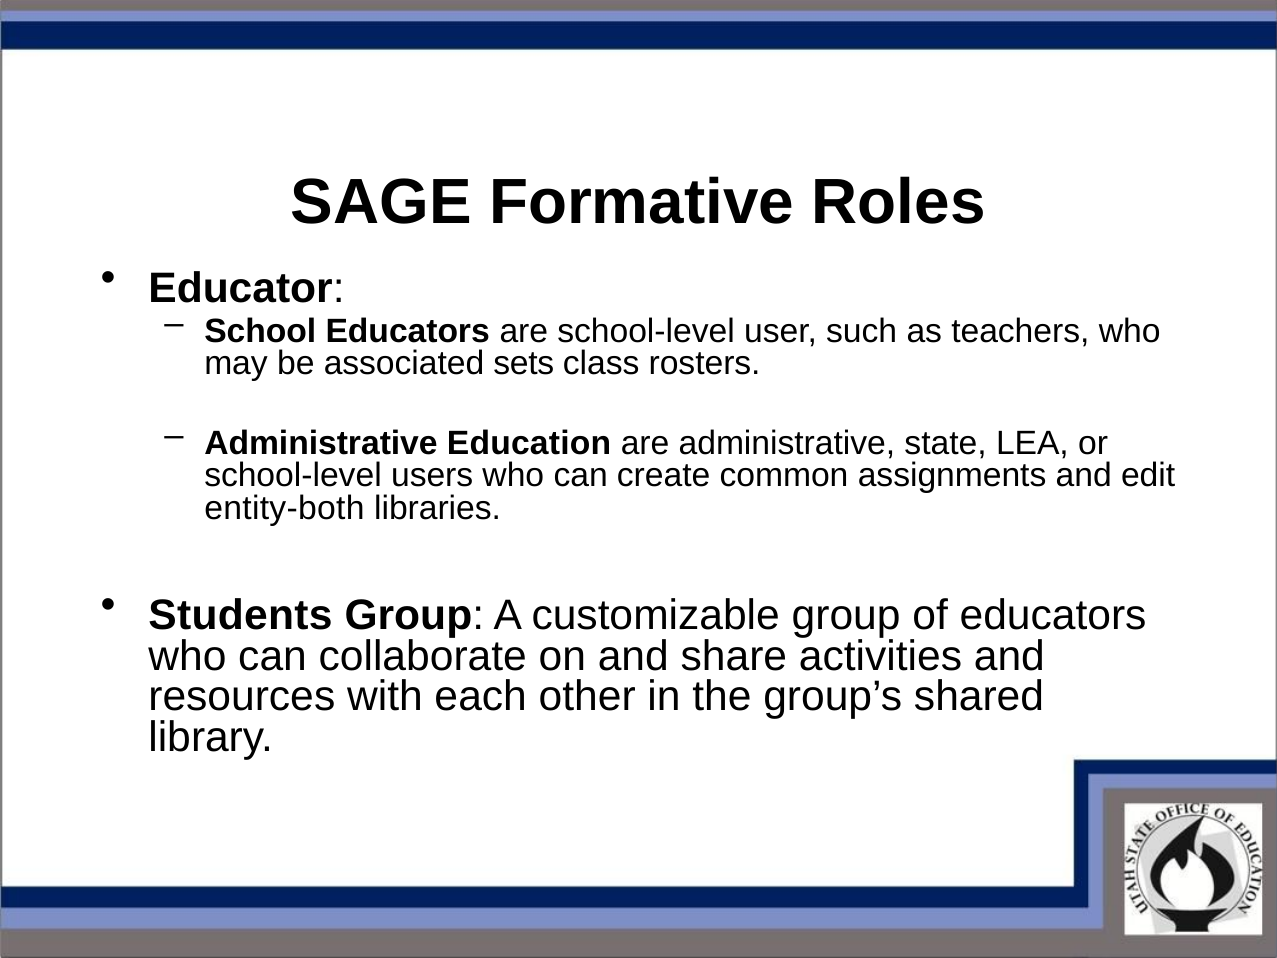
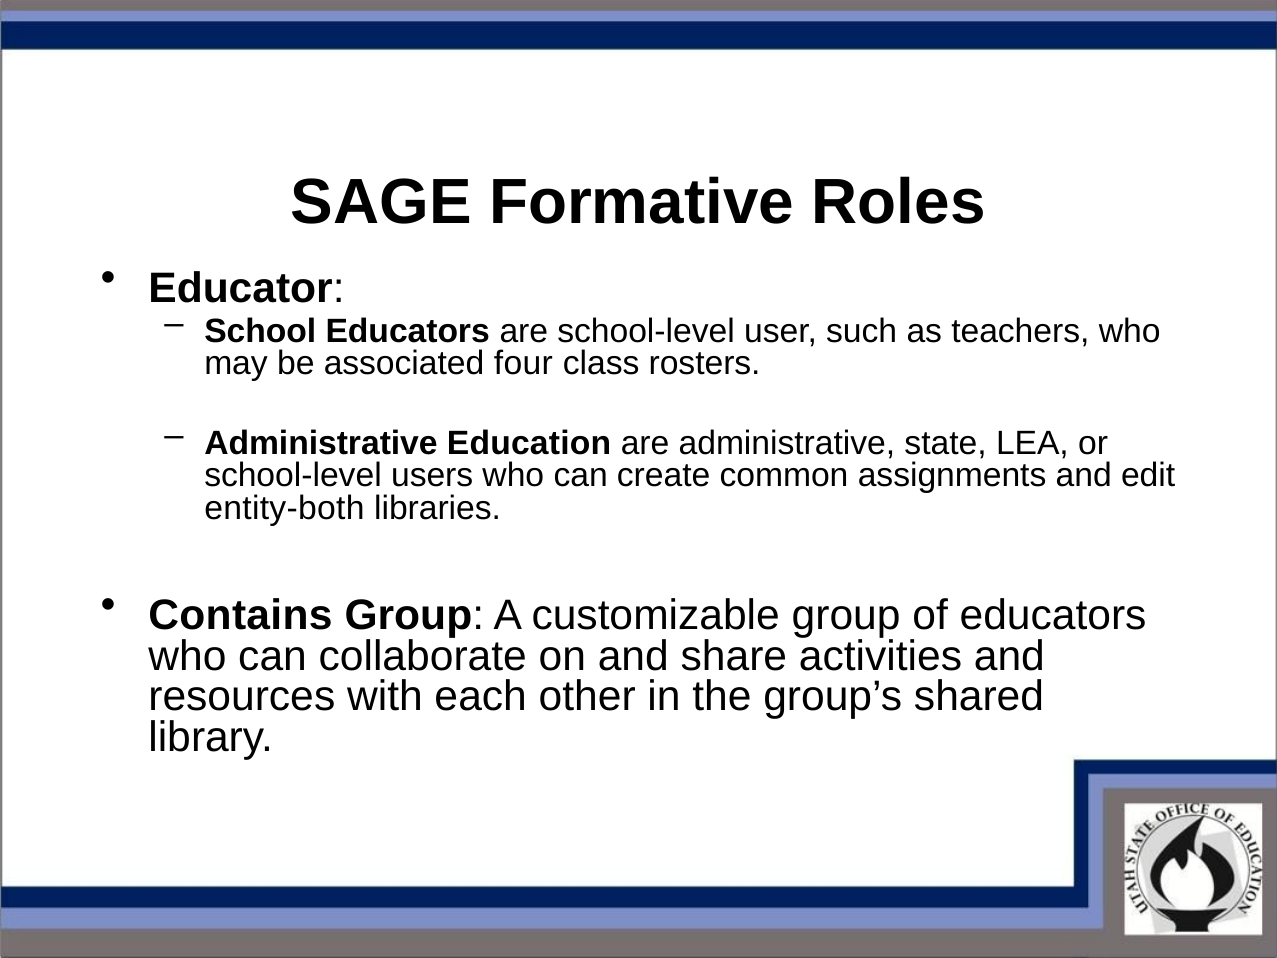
sets: sets -> four (523, 364)
Students: Students -> Contains (240, 615)
